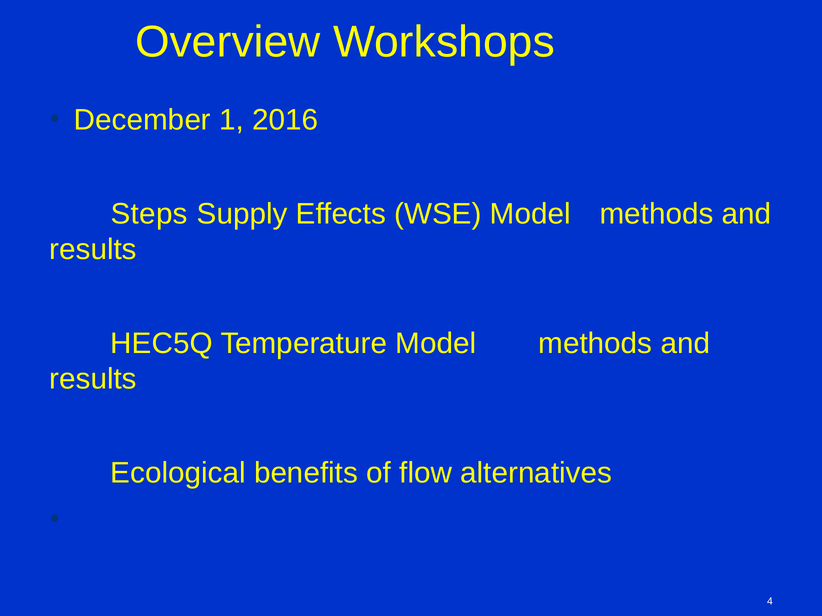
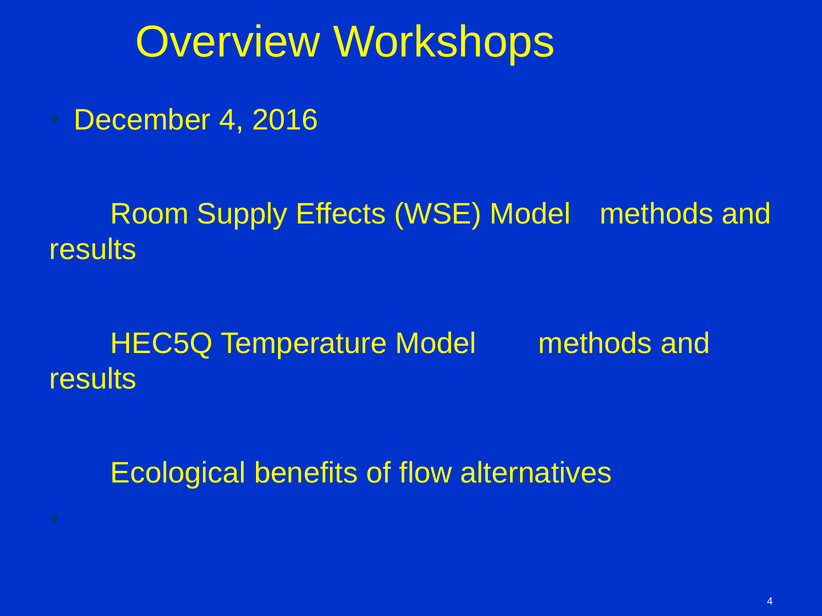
December 1: 1 -> 4 (231, 120)
Steps: Steps -> Room (150, 214)
